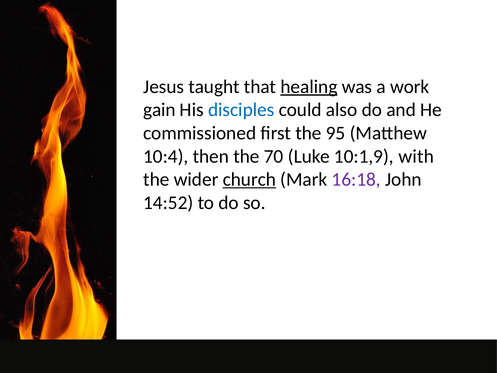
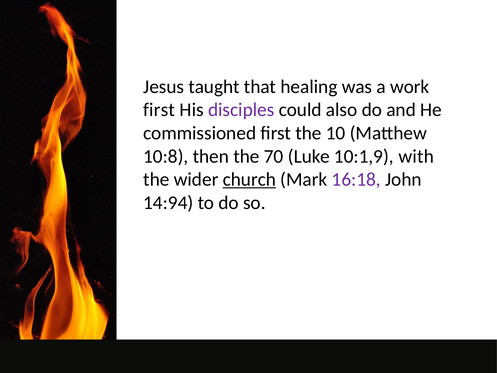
healing underline: present -> none (309, 87)
gain: gain -> first (159, 110)
disciples colour: blue -> purple (241, 110)
95: 95 -> 10 (336, 133)
10:4: 10:4 -> 10:8 (166, 156)
14:52: 14:52 -> 14:94 (168, 203)
